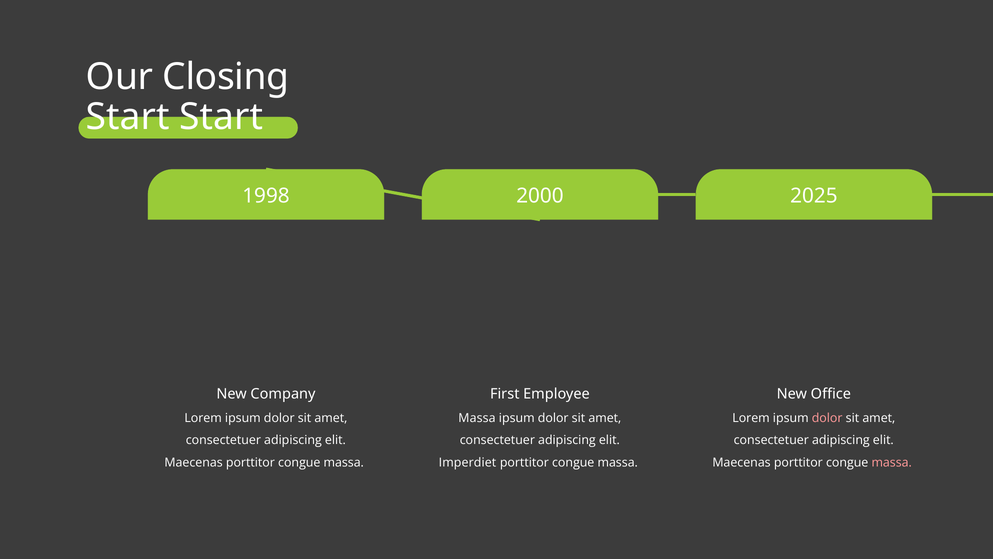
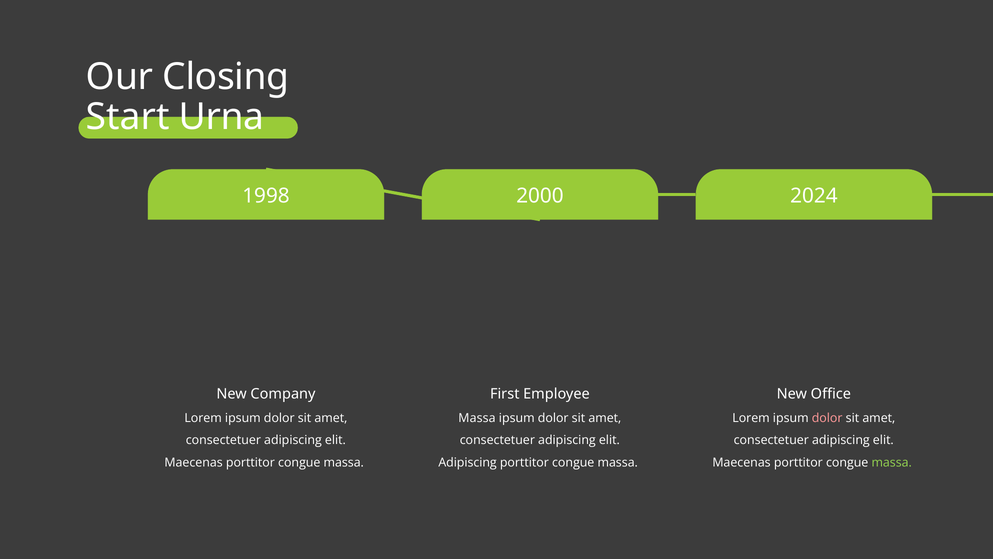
Start Start: Start -> Urna (221, 117)
2025: 2025 -> 2024 (814, 196)
Imperdiet: Imperdiet -> Adipiscing (468, 462)
massa colour: pink -> light green (892, 462)
